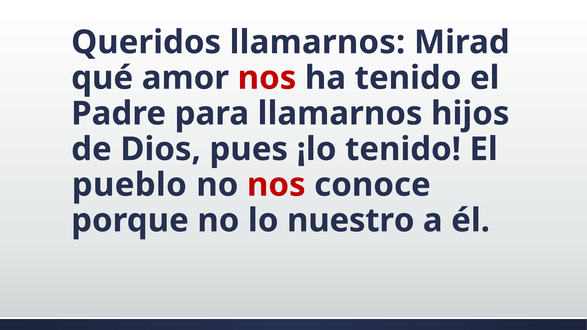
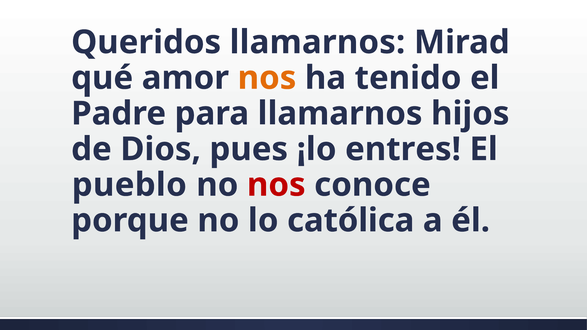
nos colour: red -> orange (267, 78)
¡lo tenido: tenido -> entres (403, 149)
nuestro: nuestro -> católica (351, 221)
